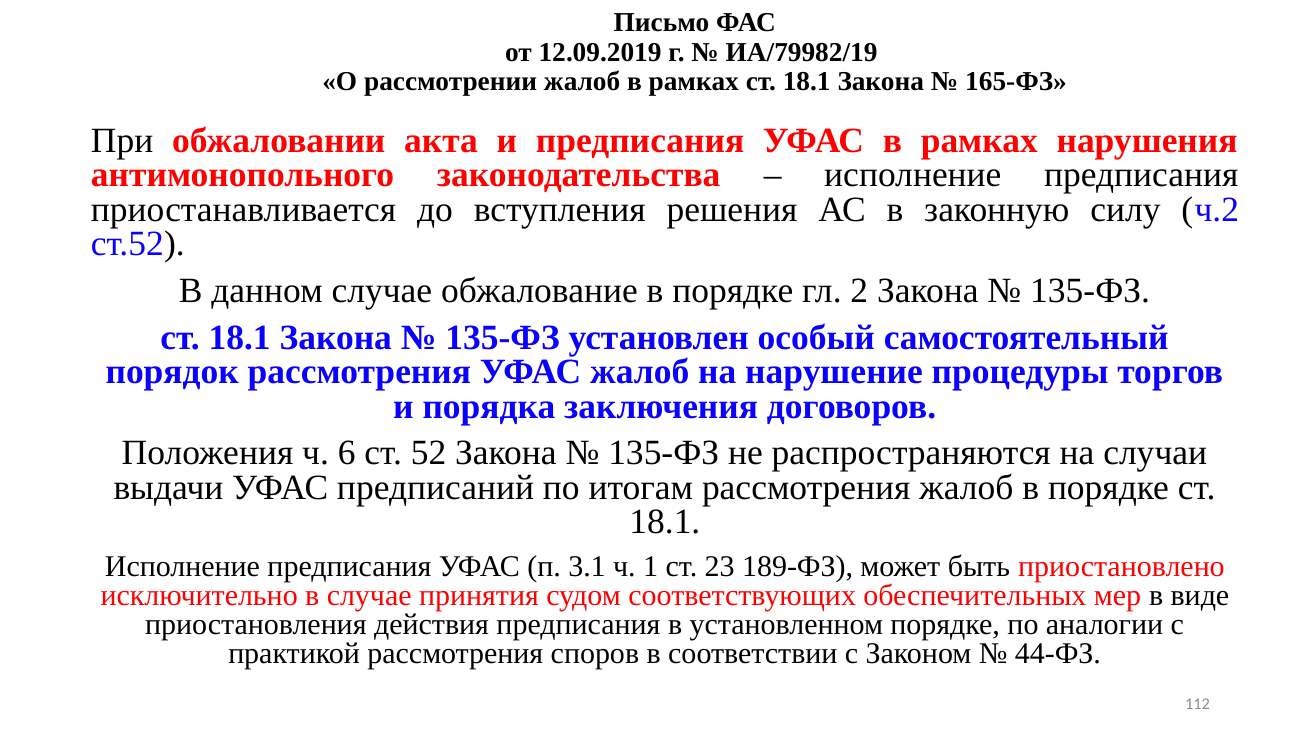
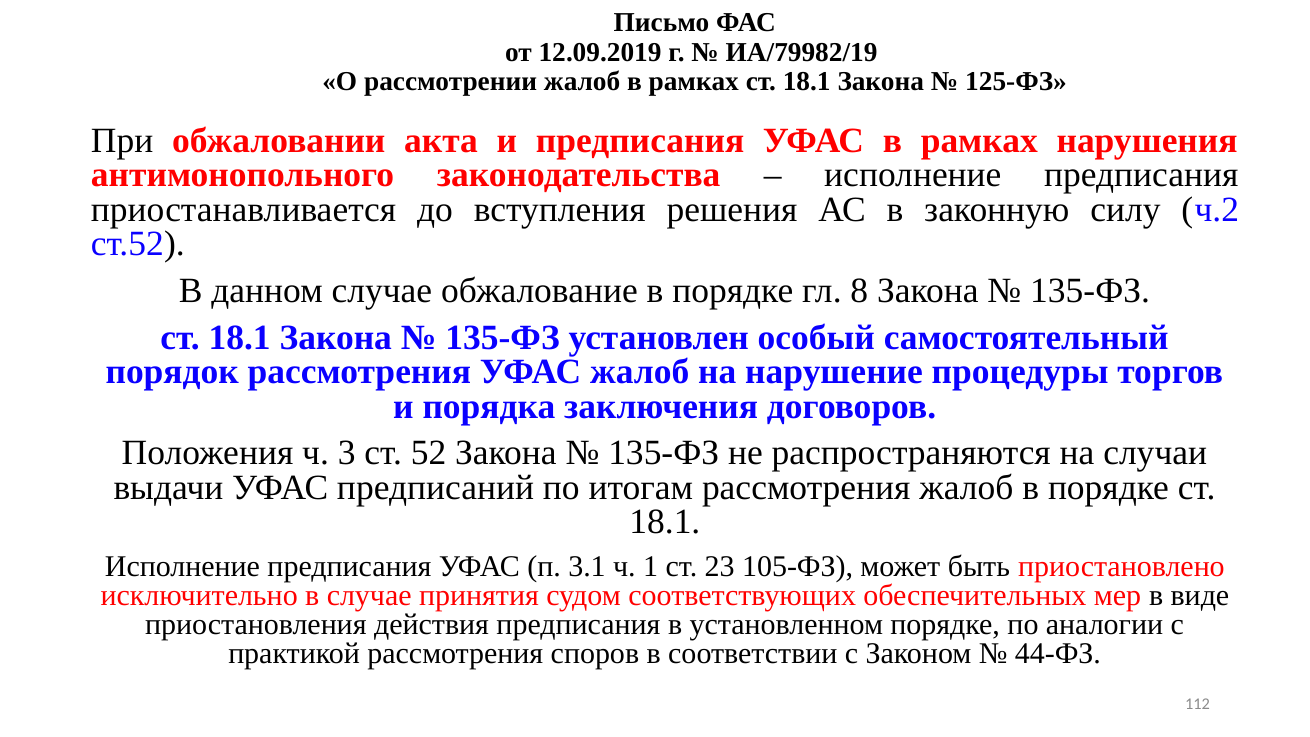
165-ФЗ: 165-ФЗ -> 125-ФЗ (1016, 82)
2: 2 -> 8 (859, 291)
6: 6 -> 3 (347, 453)
189-ФЗ: 189-ФЗ -> 105-ФЗ (798, 566)
